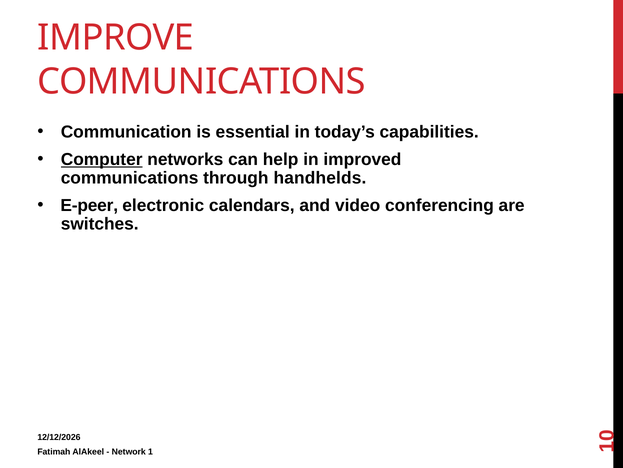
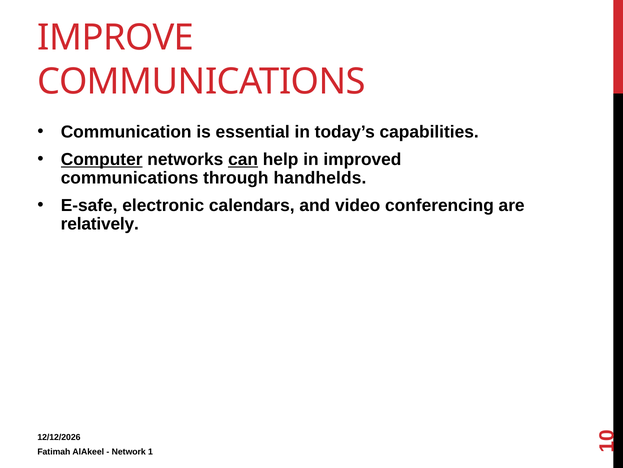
can underline: none -> present (243, 159)
E-peer: E-peer -> E-safe (89, 205)
switches: switches -> relatively (100, 224)
